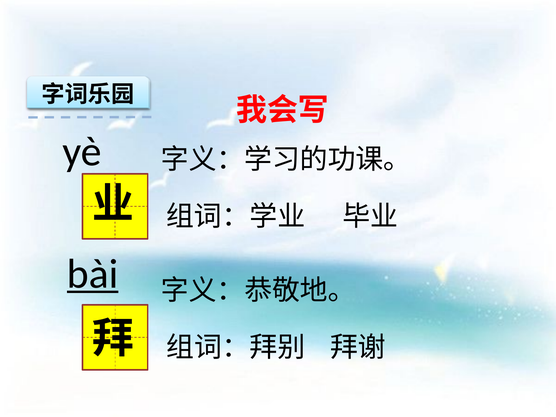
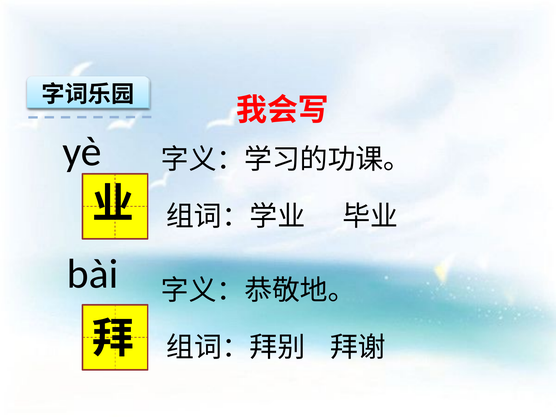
bài underline: present -> none (93, 274)
